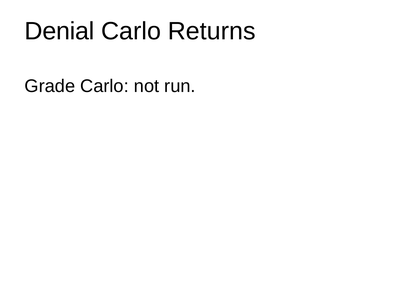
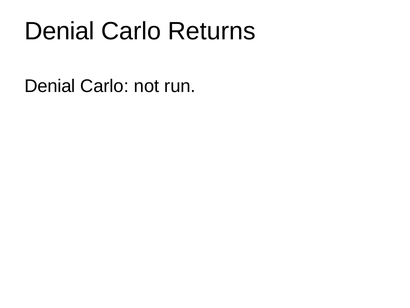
Grade: Grade -> Denial (50, 86)
